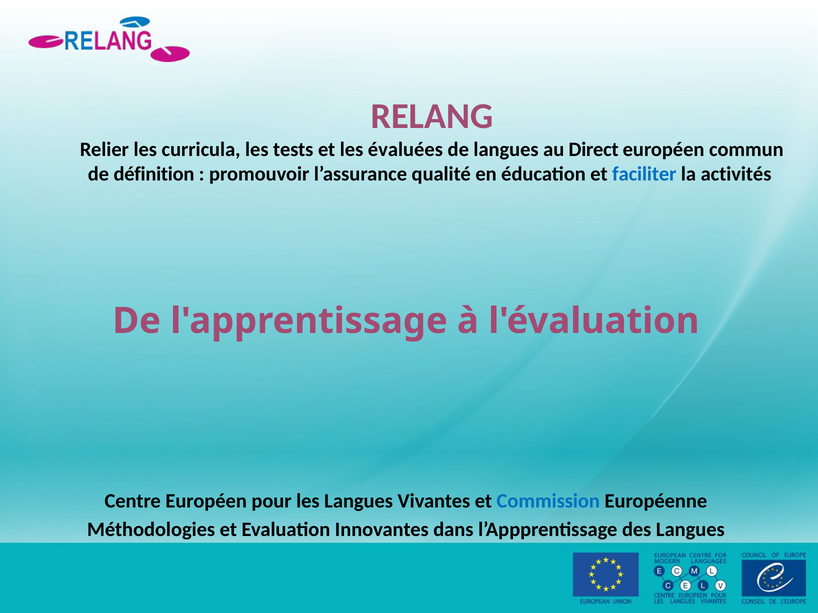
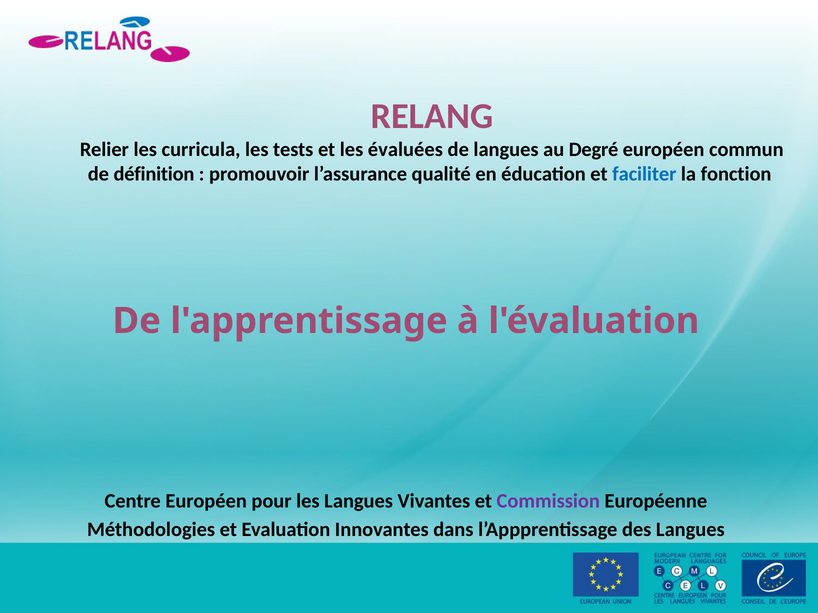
Direct: Direct -> Degré (594, 149)
activités: activités -> fonction (736, 174)
Commission colour: blue -> purple (548, 501)
